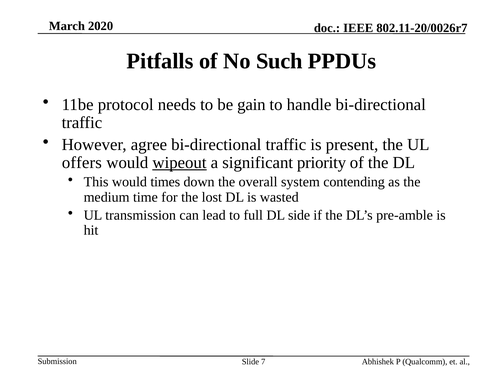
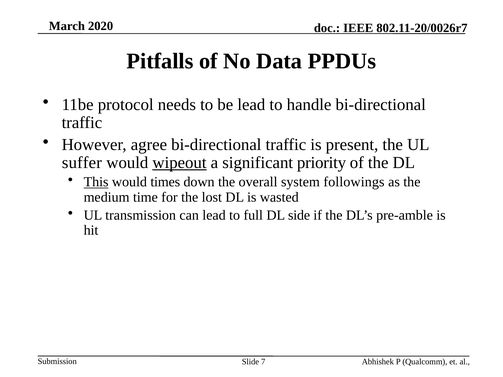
Such: Such -> Data (279, 61)
be gain: gain -> lead (251, 105)
offers: offers -> suffer (82, 163)
This underline: none -> present (96, 182)
contending: contending -> followings (354, 182)
